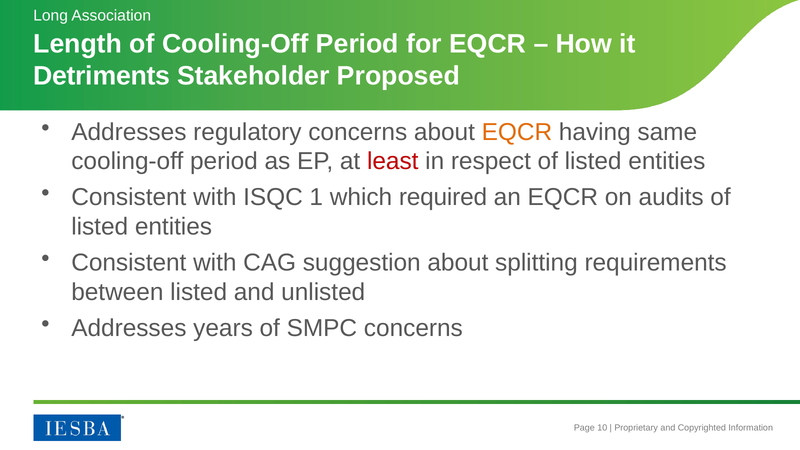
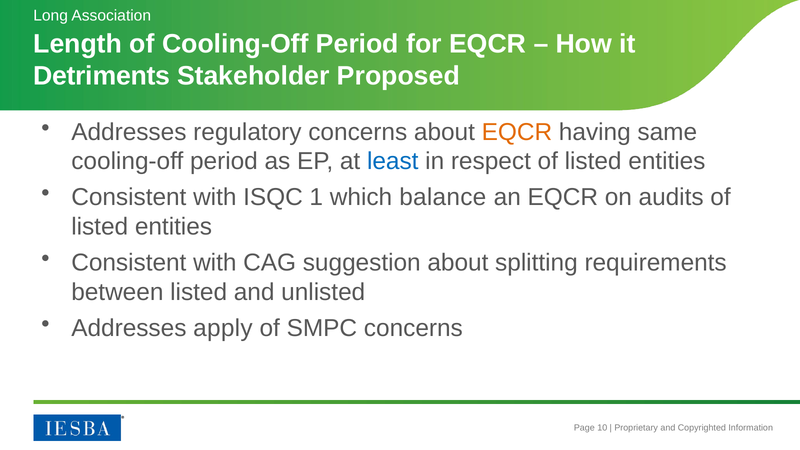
least colour: red -> blue (393, 161)
required: required -> balance (443, 197)
years: years -> apply (223, 328)
